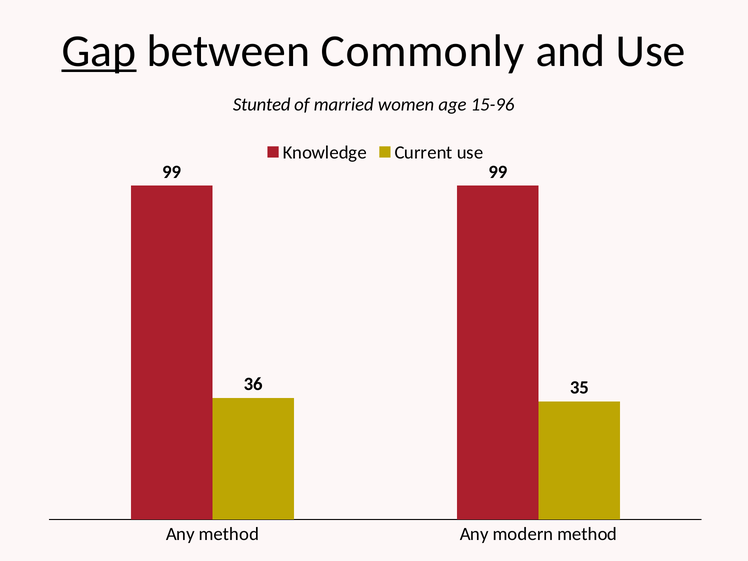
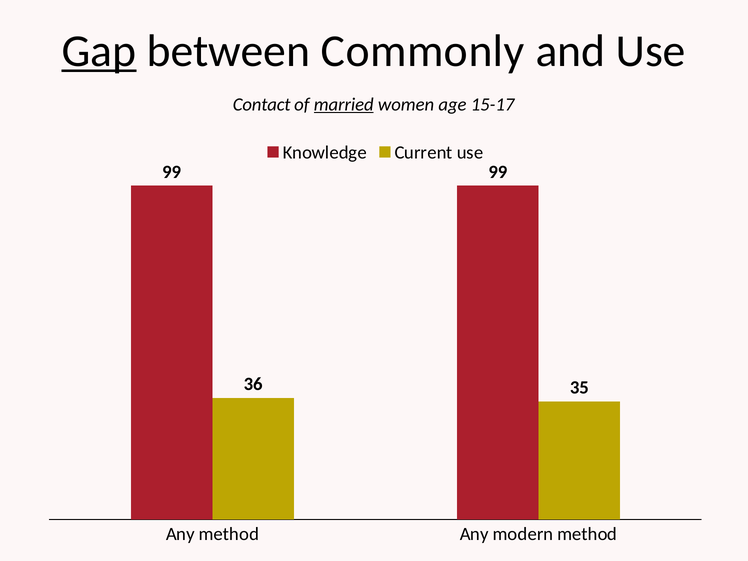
Stunted: Stunted -> Contact (262, 105)
married underline: none -> present (344, 105)
15-96: 15-96 -> 15-17 (493, 105)
